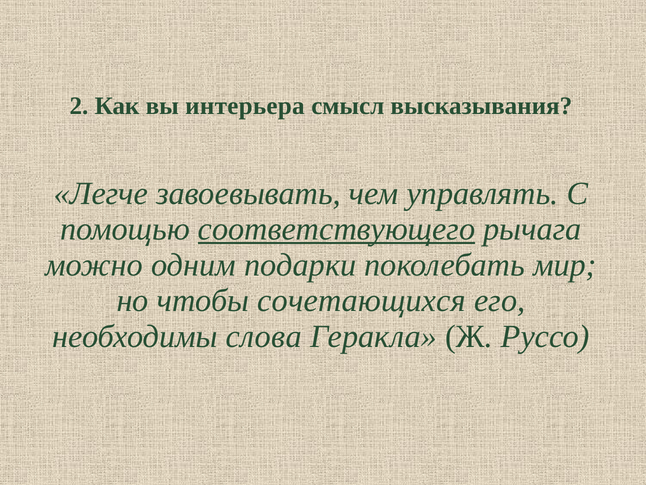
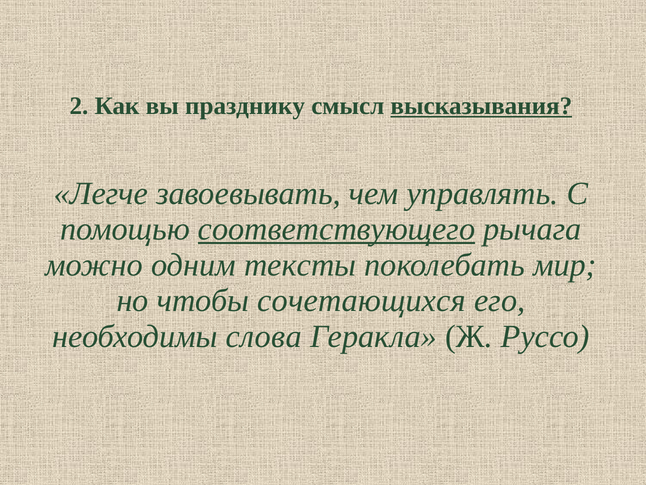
интерьера: интерьера -> празднику (245, 106)
высказывания underline: none -> present (481, 106)
подарки: подарки -> тексты (300, 265)
